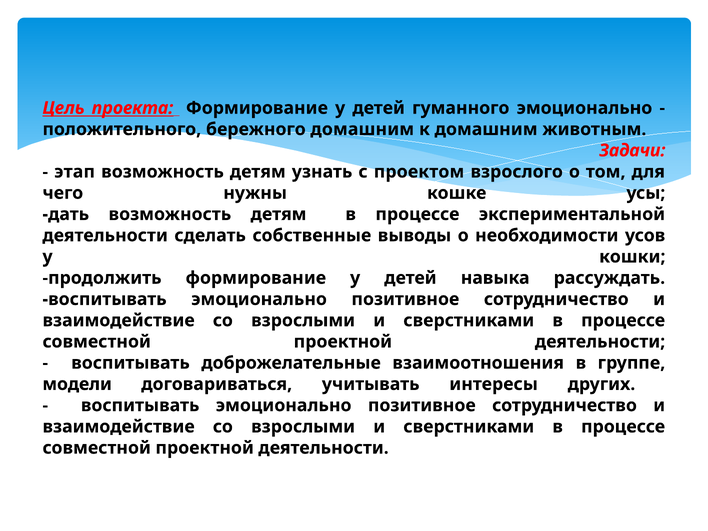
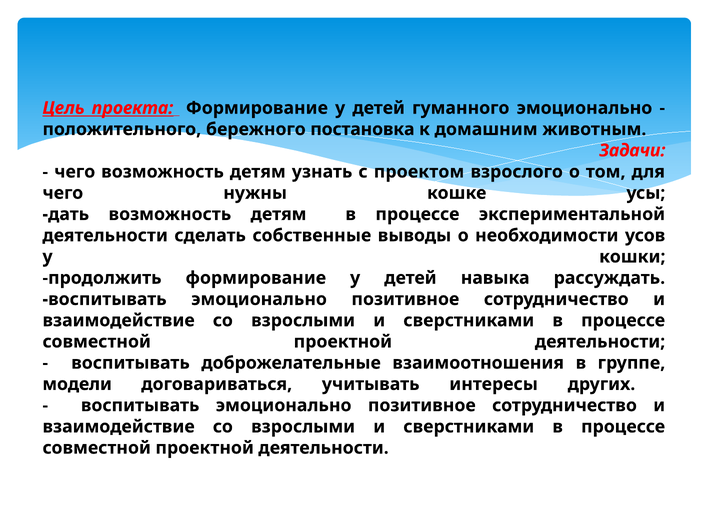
бережного домашним: домашним -> постановка (362, 129)
этап: этап -> чего (75, 172)
